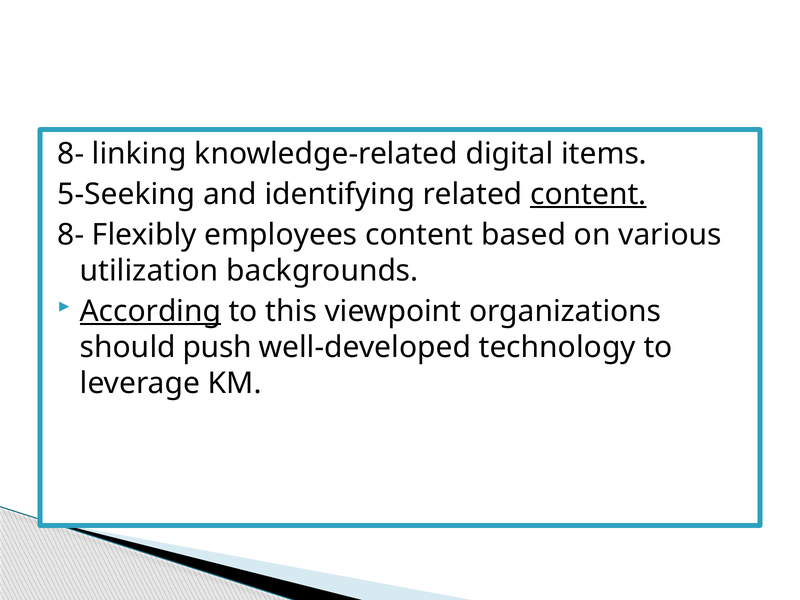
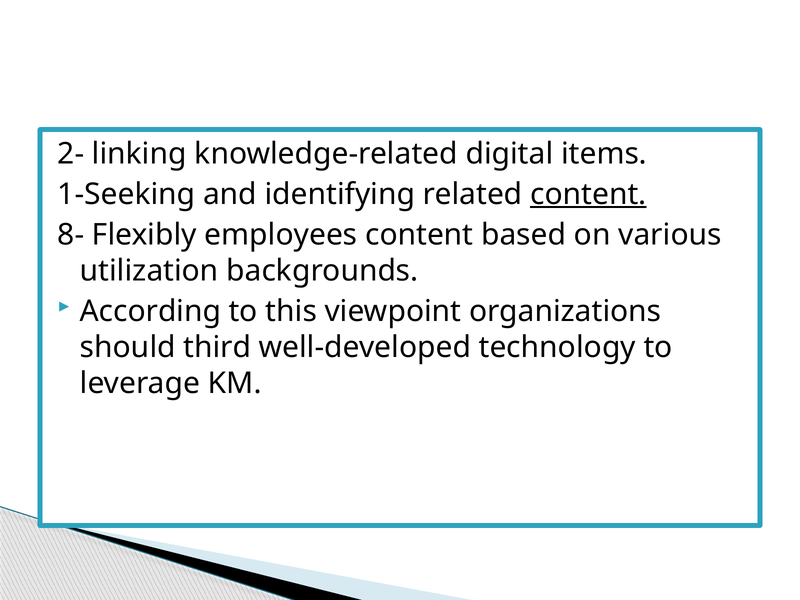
8-: 8- -> 2- (71, 154)
5-Seeking: 5-Seeking -> 1-Seeking (126, 194)
According underline: present -> none (150, 311)
push: push -> third (217, 347)
